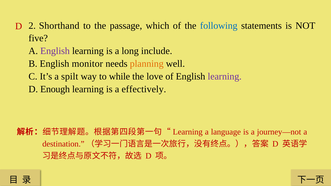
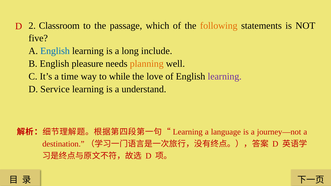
Shorthand: Shorthand -> Classroom (59, 26)
following colour: blue -> orange (219, 26)
English colour: purple -> blue (55, 51)
monitor: monitor -> pleasure (87, 64)
spilt: spilt -> time (70, 77)
Enough: Enough -> Service (55, 89)
effectively: effectively -> understand (144, 89)
